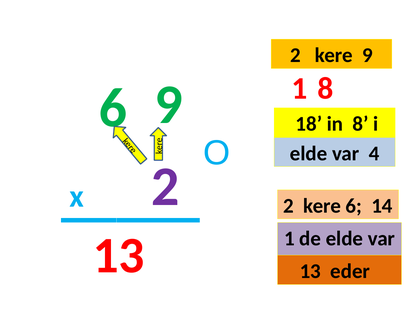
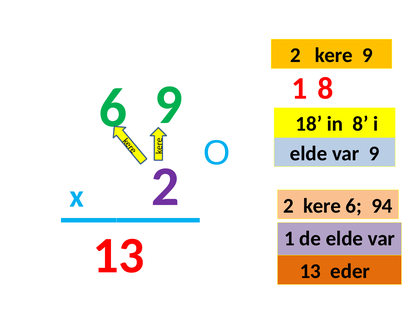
var 4: 4 -> 9 (374, 153)
14: 14 -> 94 (382, 205)
